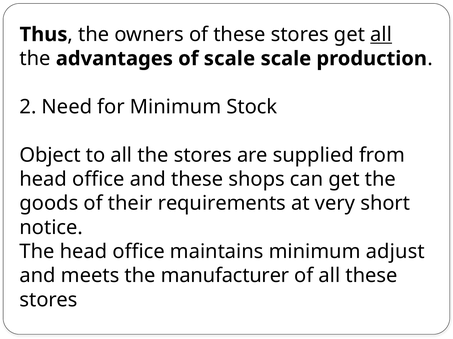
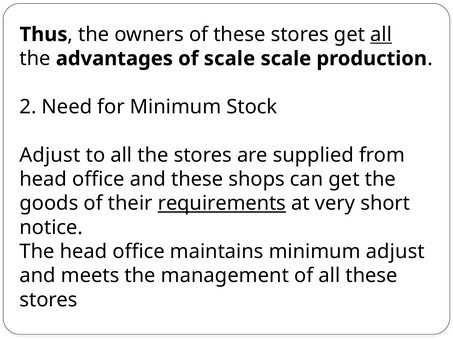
Object: Object -> Adjust (50, 155)
requirements underline: none -> present (222, 204)
manufacturer: manufacturer -> management (225, 276)
